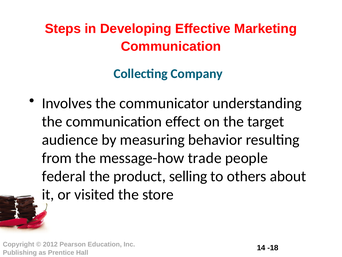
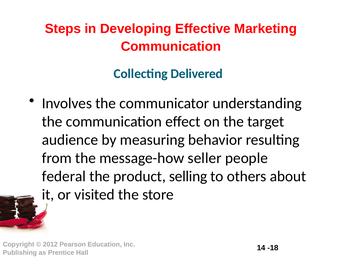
Company: Company -> Delivered (197, 74)
trade: trade -> seller (205, 158)
